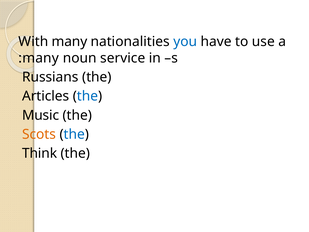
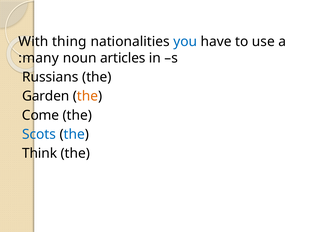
With many: many -> thing (69, 41)
service: service -> articles (123, 58)
Articles: Articles -> Garden (46, 96)
the colour: blue -> orange (88, 96)
Music: Music -> Come (41, 115)
Scots colour: orange -> blue (39, 134)
